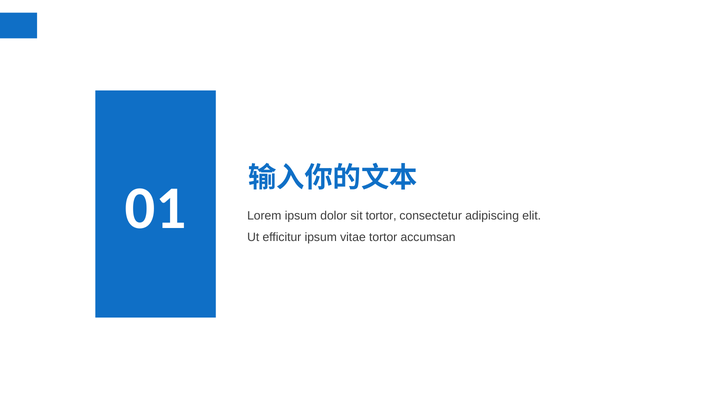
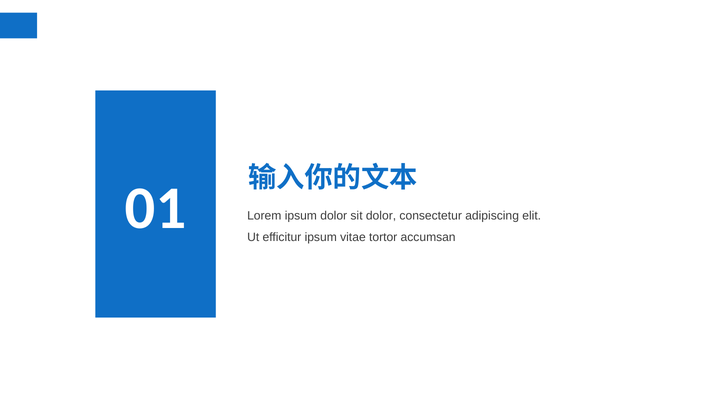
sit tortor: tortor -> dolor (381, 216)
